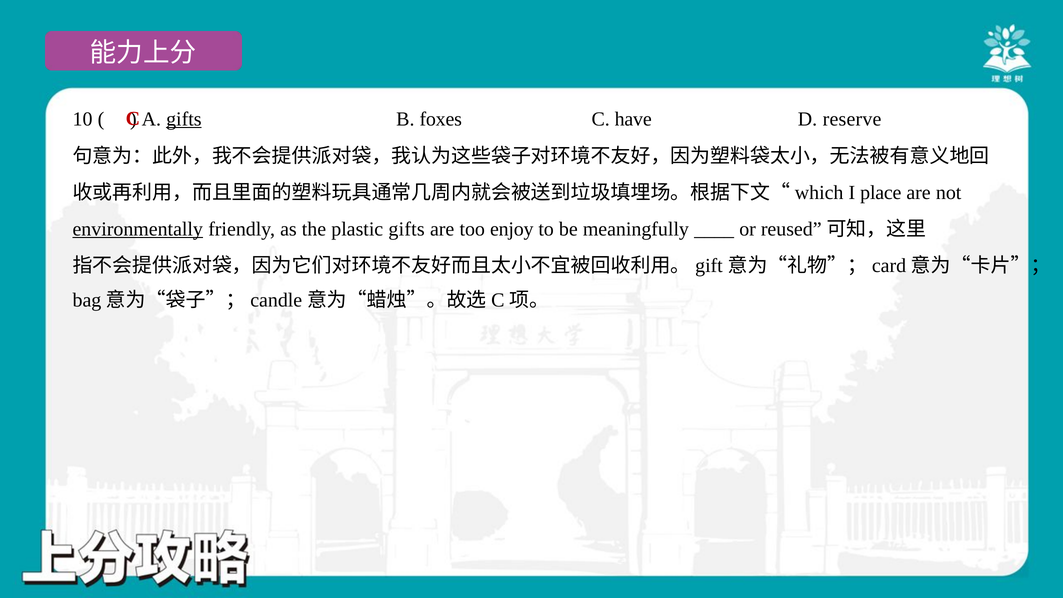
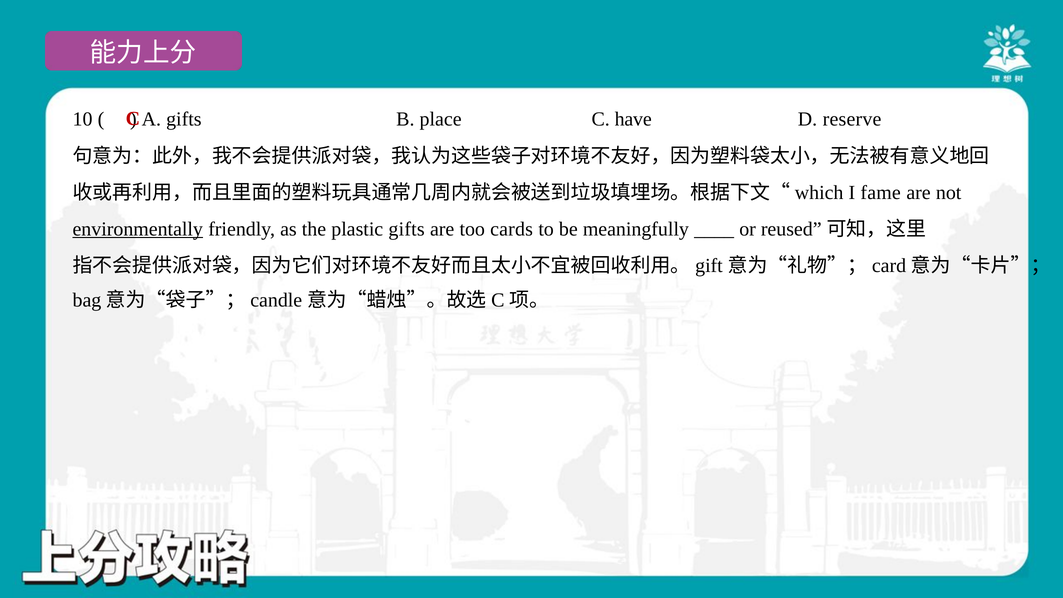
gifts underline: present -> none (184, 119)
foxes: foxes -> place (441, 119)
place: place -> fame (881, 192)
enjoy: enjoy -> cards (512, 229)
